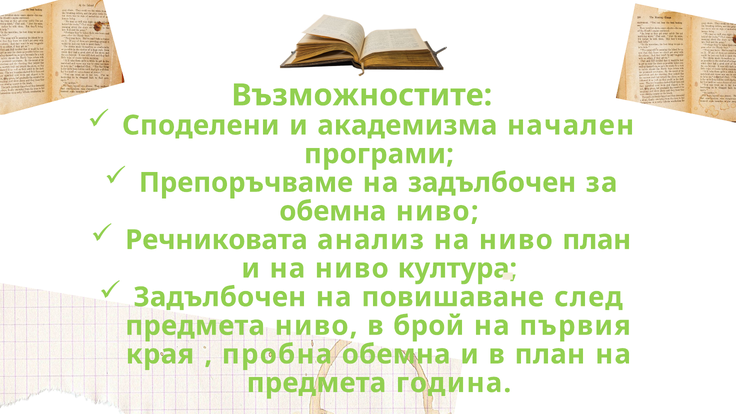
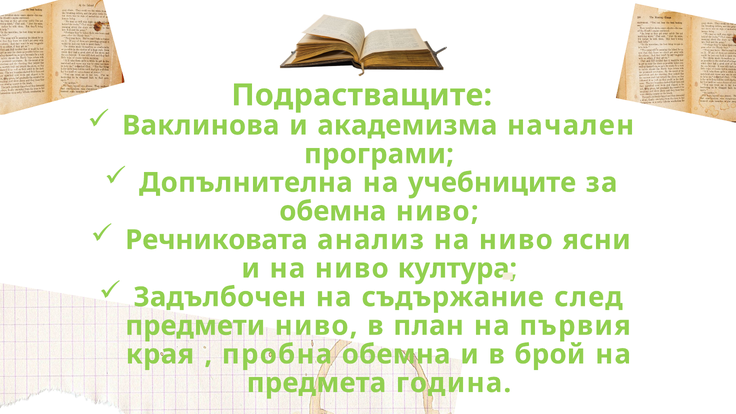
Възможностите: Възможностите -> Подрастващите (362, 95)
Споделени: Споделени -> Ваклинова (201, 125)
Препоръчваме: Препоръчваме -> Допълнителна (246, 183)
на задълбочен: задълбочен -> учебниците (492, 183)
ниво план: план -> ясни (597, 240)
повишаване: повишаване -> съдържание (453, 297)
предмета: предмета -> предмети (195, 326)
брой: брой -> план (429, 326)
в план: план -> брой (550, 354)
